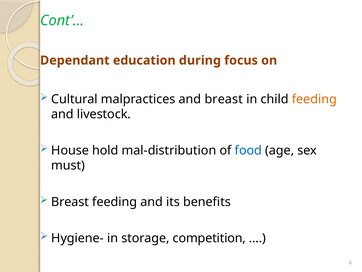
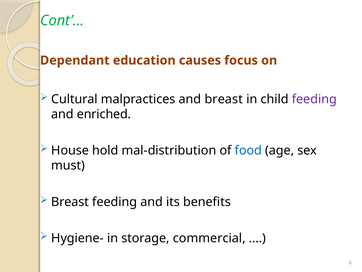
during: during -> causes (200, 60)
feeding colour: orange -> purple (314, 99)
livestock: livestock -> enriched (104, 114)
competition: competition -> commercial (209, 238)
